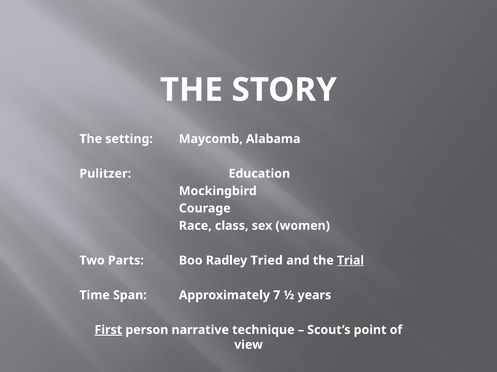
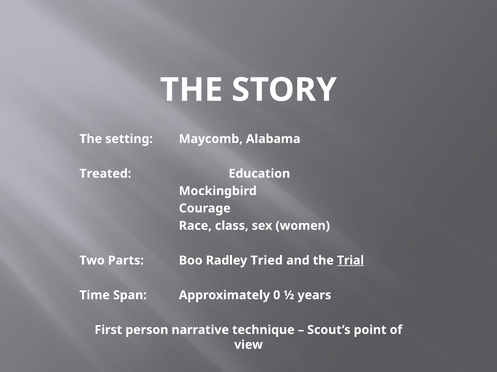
Pulitzer: Pulitzer -> Treated (105, 174)
7: 7 -> 0 (277, 296)
First underline: present -> none (108, 331)
